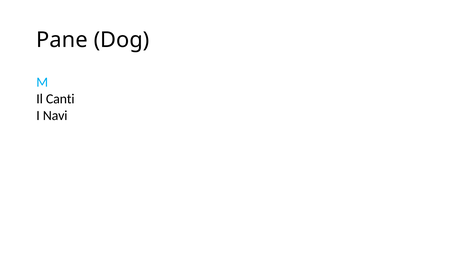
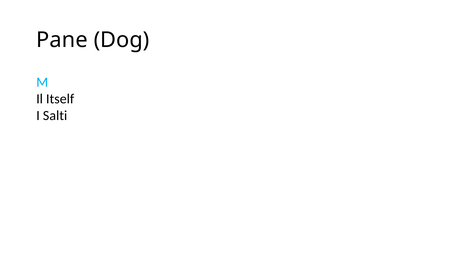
Canti: Canti -> Itself (60, 99)
Navi: Navi -> Salti (55, 116)
